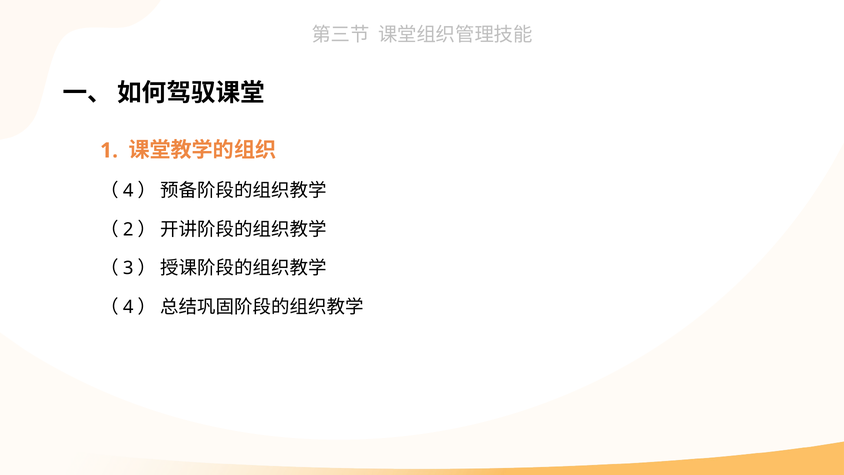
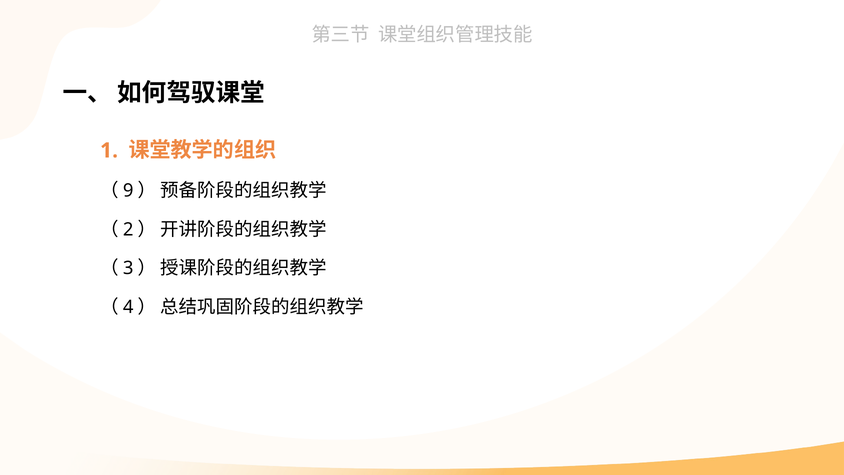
4: 4 -> 9 (128, 191)
